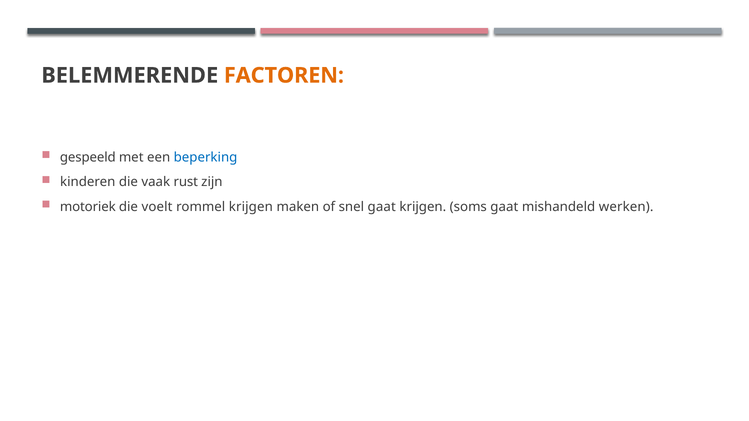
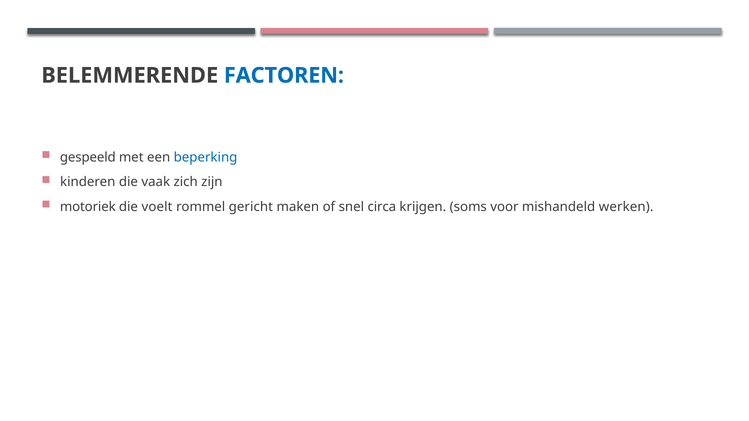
FACTOREN colour: orange -> blue (284, 76)
rust: rust -> zich (186, 182)
rommel krijgen: krijgen -> gericht (251, 207)
snel gaat: gaat -> circa (382, 207)
soms gaat: gaat -> voor (504, 207)
